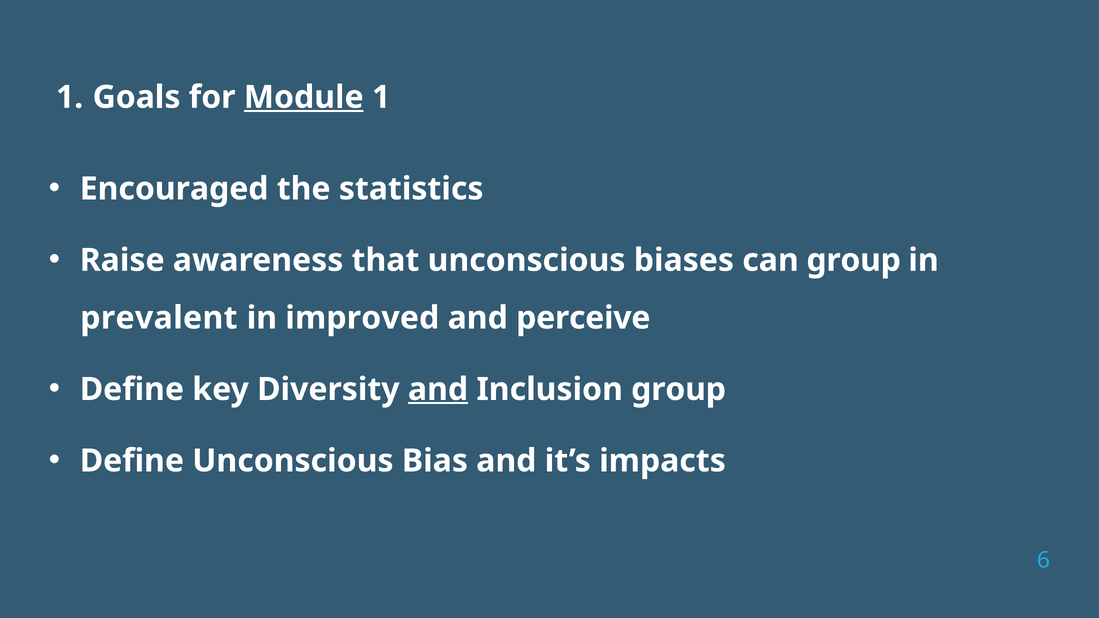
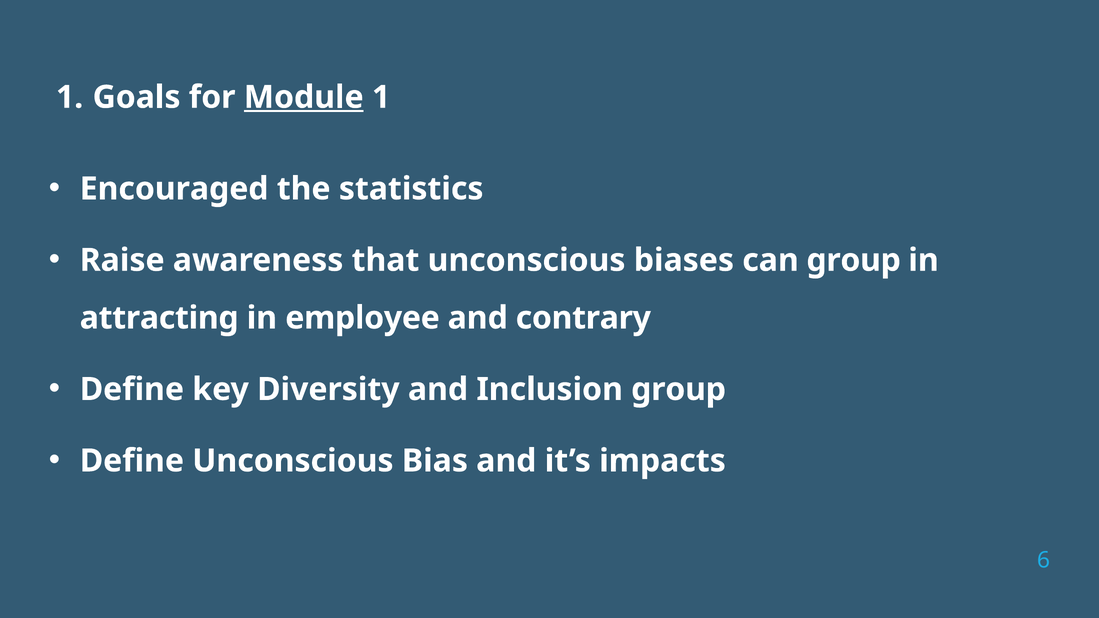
prevalent: prevalent -> attracting (159, 318)
improved: improved -> employee (363, 318)
perceive: perceive -> contrary (583, 318)
and underline: present -> none (438, 390)
